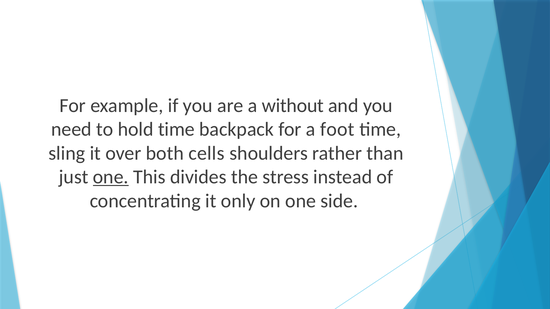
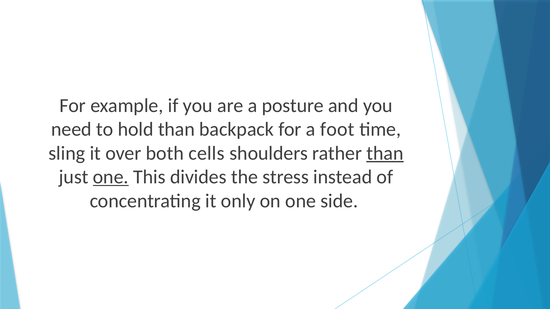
without: without -> posture (293, 106)
hold time: time -> than (176, 130)
than underline: none -> present (385, 153)
